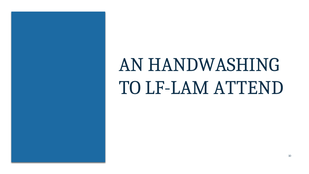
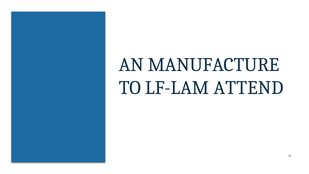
HANDWASHING: HANDWASHING -> MANUFACTURE (214, 65)
